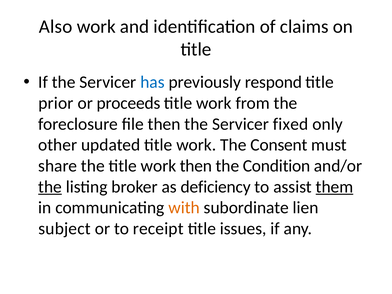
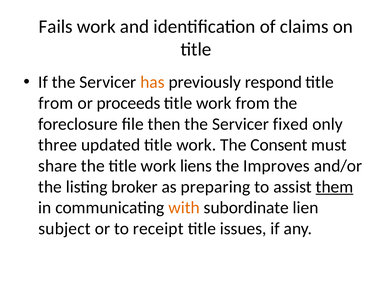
Also: Also -> Fails (56, 26)
has colour: blue -> orange (152, 82)
prior: prior -> from (56, 103)
other: other -> three (58, 145)
work then: then -> liens (196, 166)
Condition: Condition -> Improves (276, 166)
the underline: present -> none (50, 187)
deficiency: deficiency -> preparing (216, 187)
